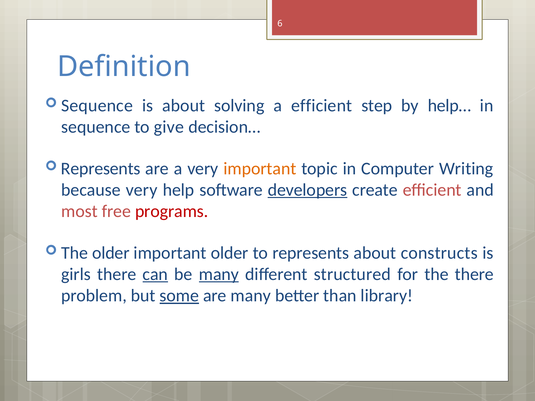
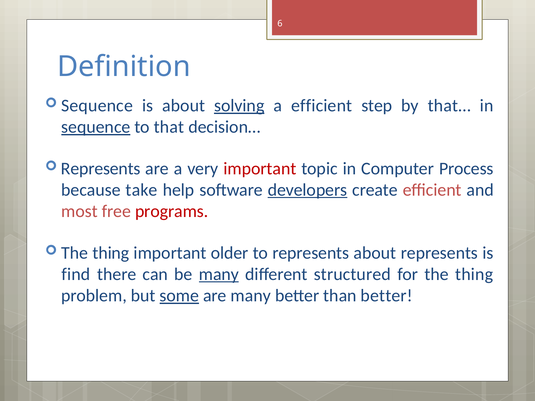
solving underline: none -> present (239, 106)
help…: help… -> that… (449, 106)
sequence underline: none -> present (96, 127)
give: give -> that (169, 127)
important colour: orange -> red (260, 169)
Writing: Writing -> Process (466, 169)
because very: very -> take (142, 190)
older: older -> thing (111, 253)
about constructs: constructs -> represents (439, 253)
girls: girls -> find (76, 274)
can underline: present -> none (155, 274)
for the there: there -> thing (474, 274)
than library: library -> better (387, 296)
